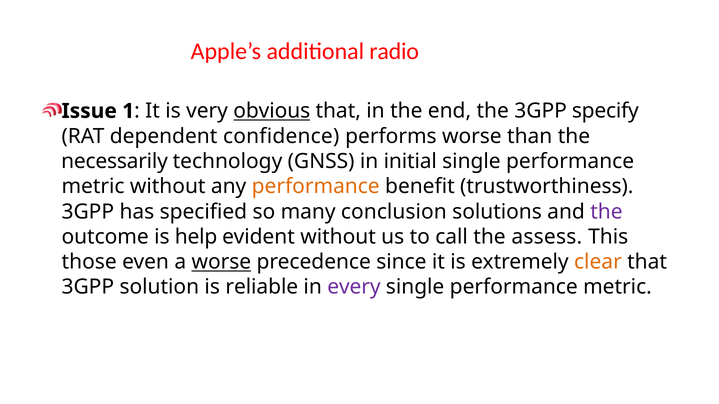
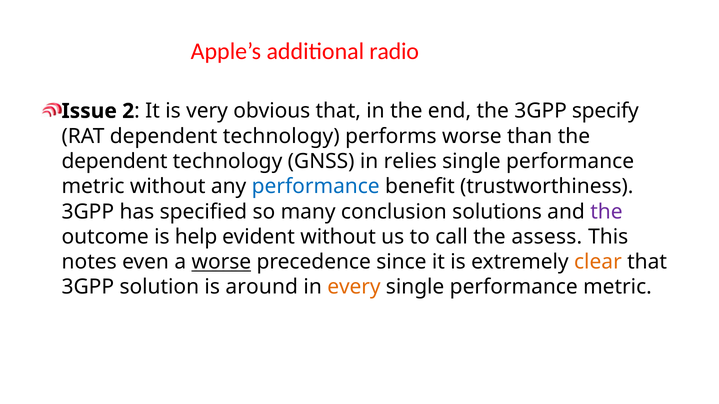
1: 1 -> 2 (128, 111)
obvious underline: present -> none (272, 111)
RAT dependent confidence: confidence -> technology (281, 136)
necessarily: necessarily -> dependent (115, 161)
initial: initial -> relies (410, 161)
performance colour: orange -> blue (316, 187)
those: those -> notes (89, 262)
reliable: reliable -> around (262, 287)
every colour: purple -> orange (354, 287)
